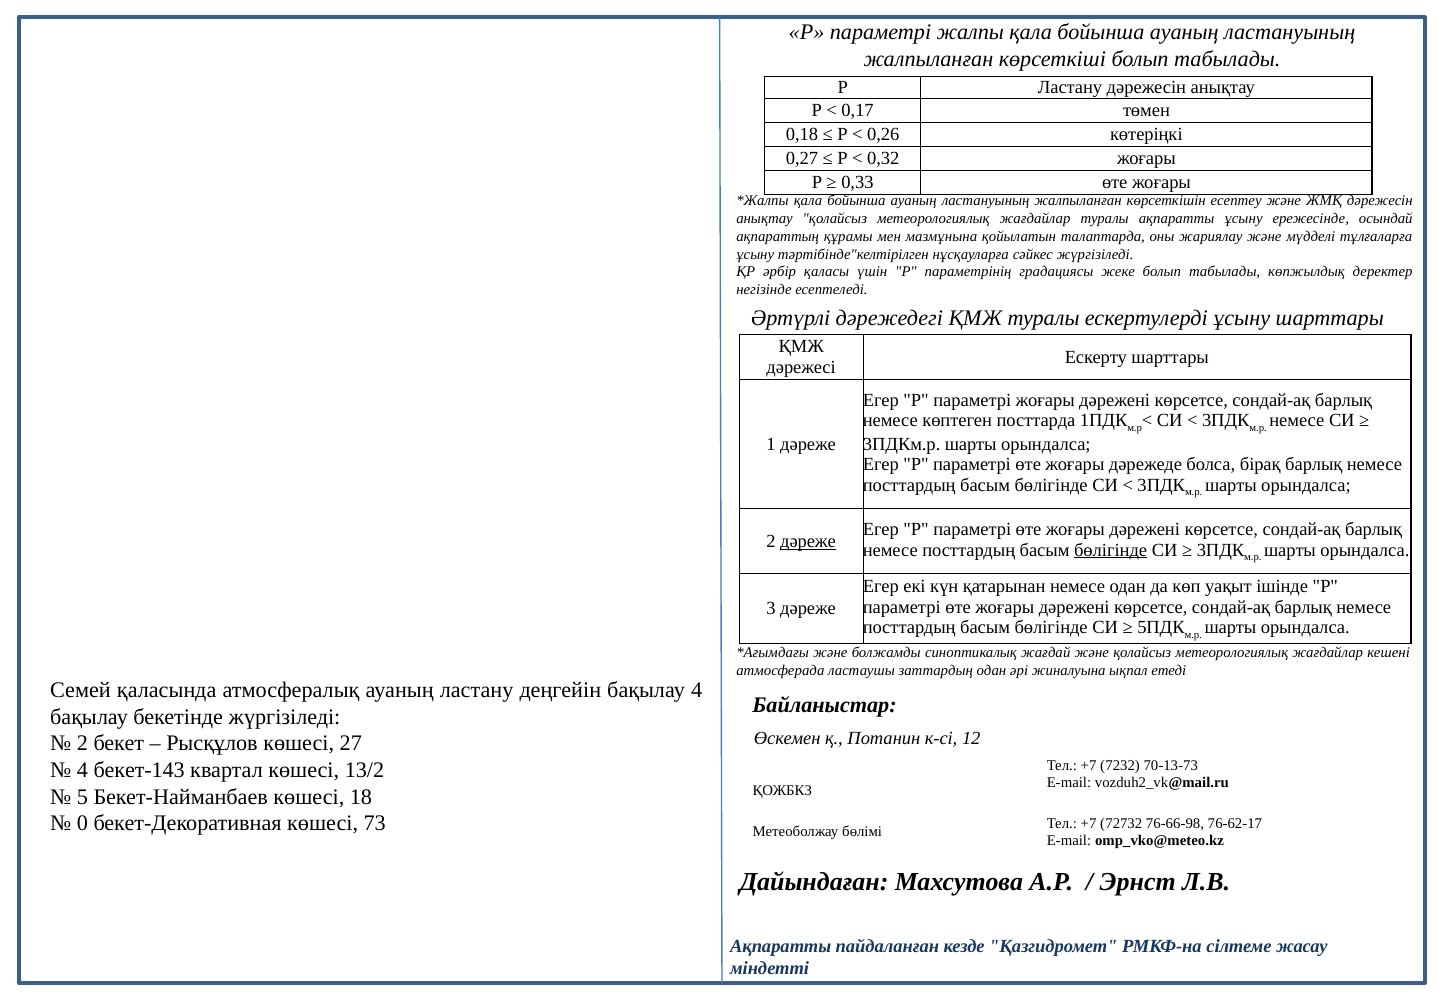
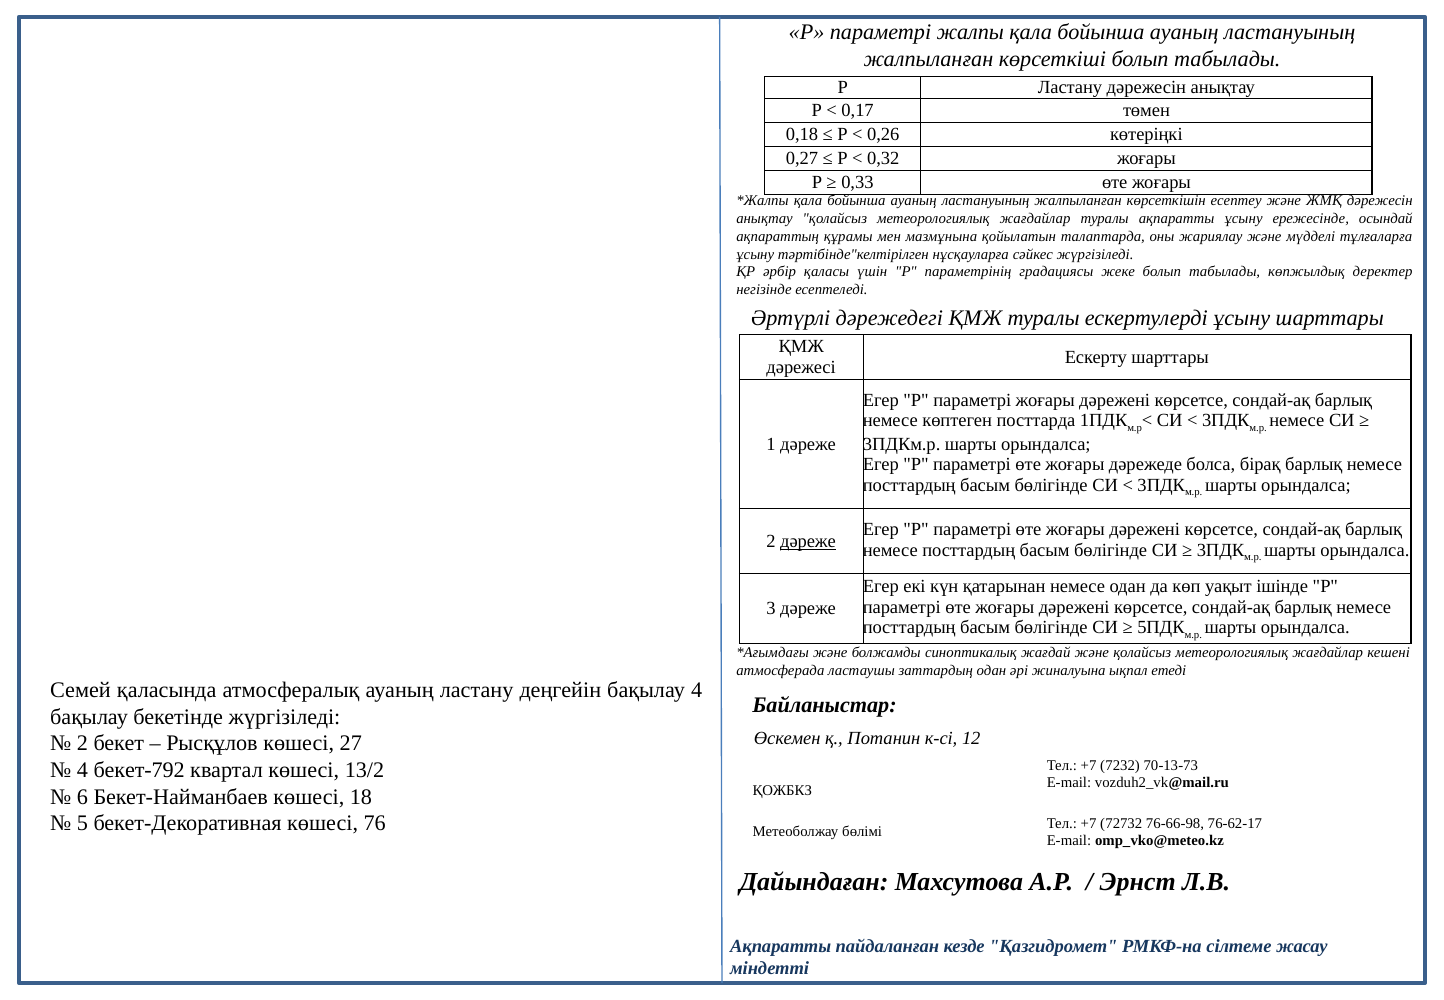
бөлігінде underline: present -> none (1111, 550)
бекет-143: бекет-143 -> бекет-792 (139, 770)
5: 5 -> 6 (82, 797)
0: 0 -> 5 (82, 823)
73: 73 -> 76 (375, 823)
